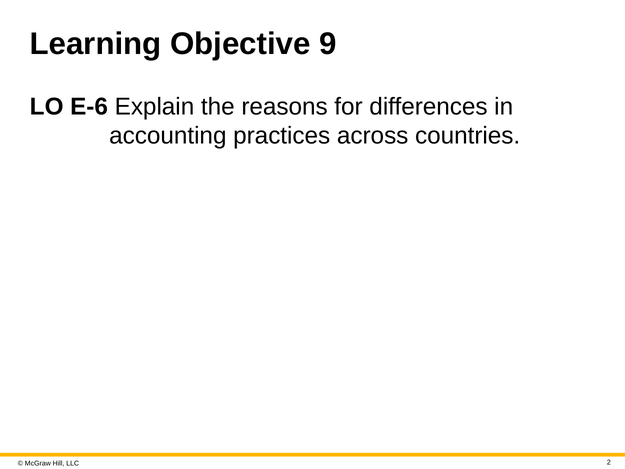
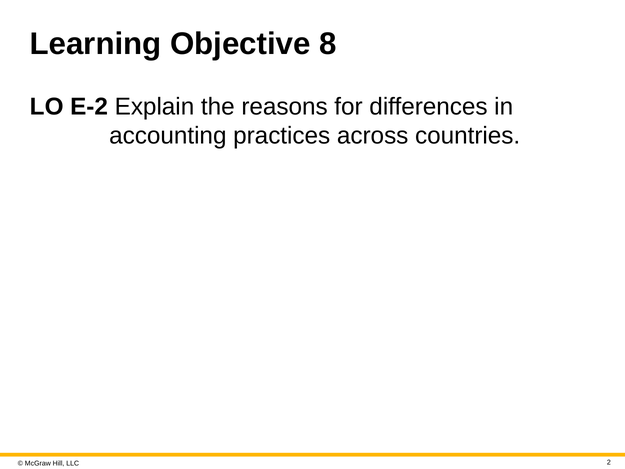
9: 9 -> 8 (328, 44)
E-6: E-6 -> E-2 (89, 107)
